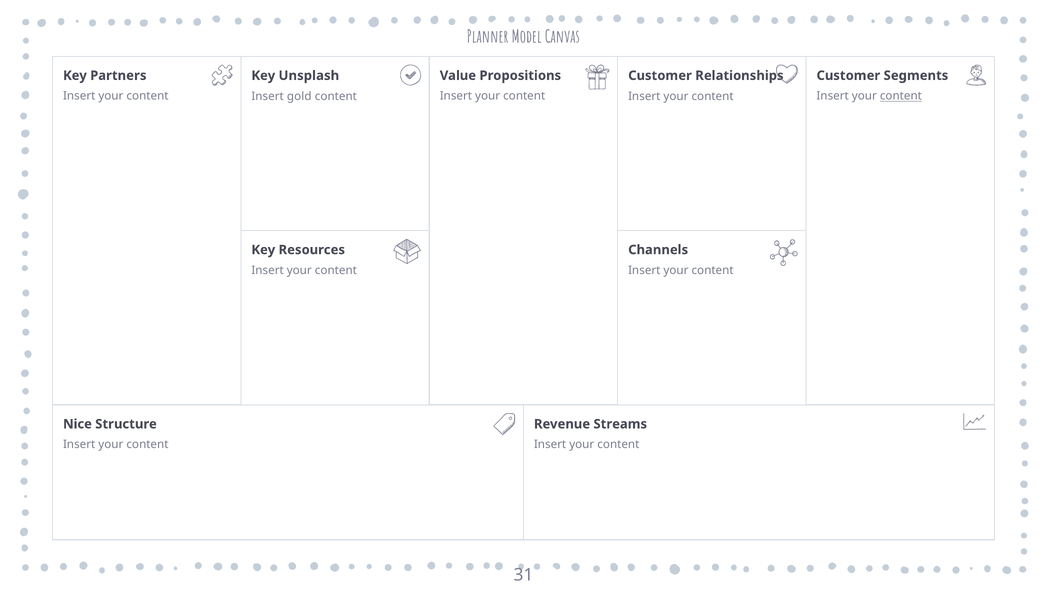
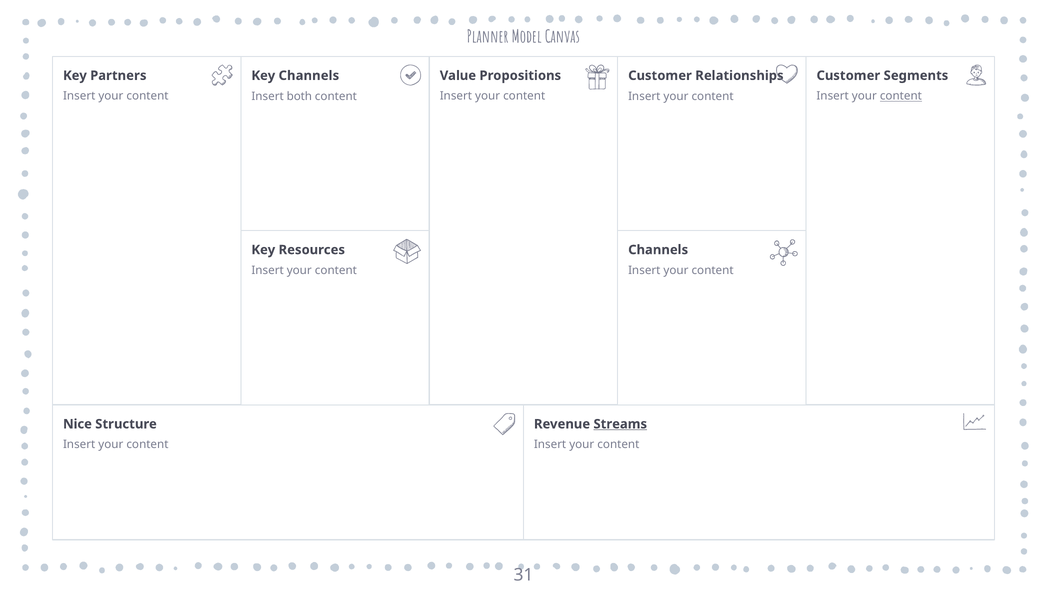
Key Unsplash: Unsplash -> Channels (309, 76)
gold: gold -> both (299, 96)
Streams underline: none -> present (620, 424)
